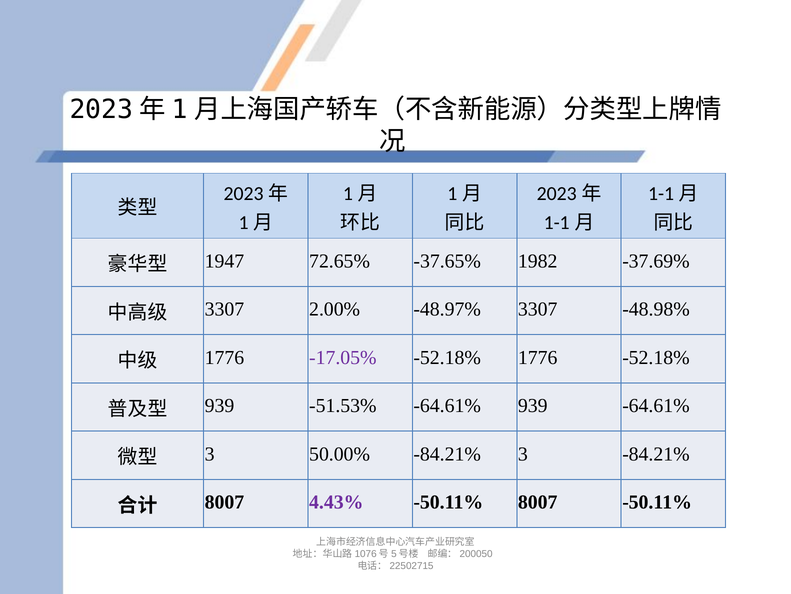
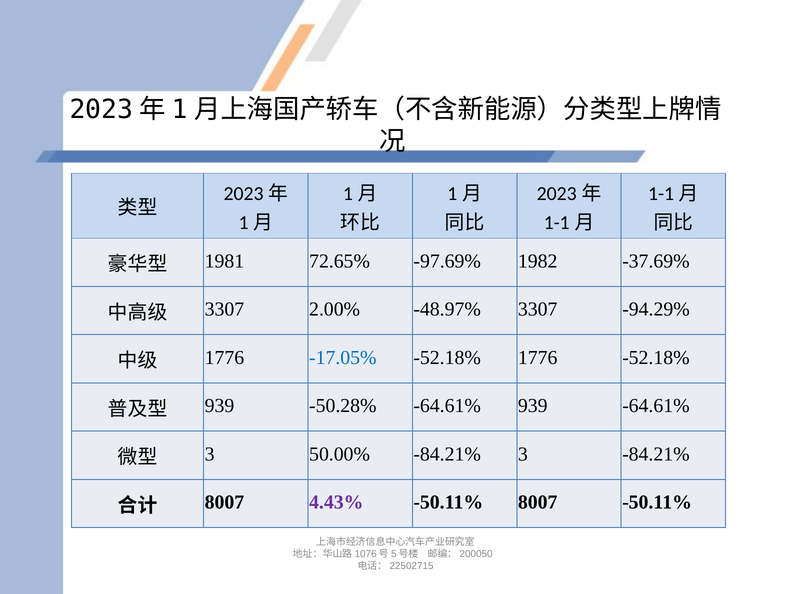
1947: 1947 -> 1981 (224, 261)
-37.65%: -37.65% -> -97.69% (447, 261)
-48.98%: -48.98% -> -94.29% (656, 309)
-17.05% colour: purple -> blue (343, 357)
-51.53%: -51.53% -> -50.28% (343, 405)
